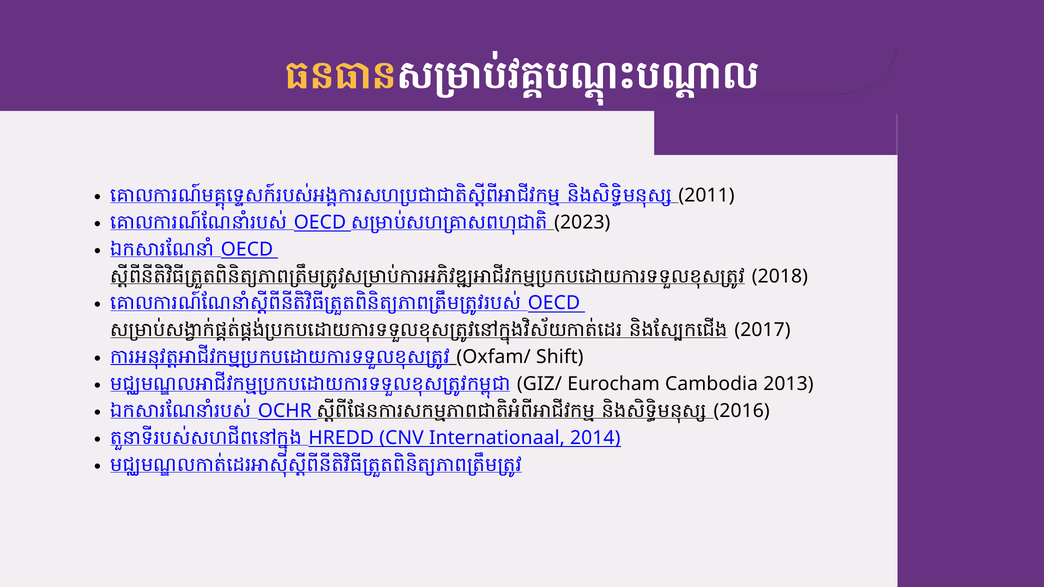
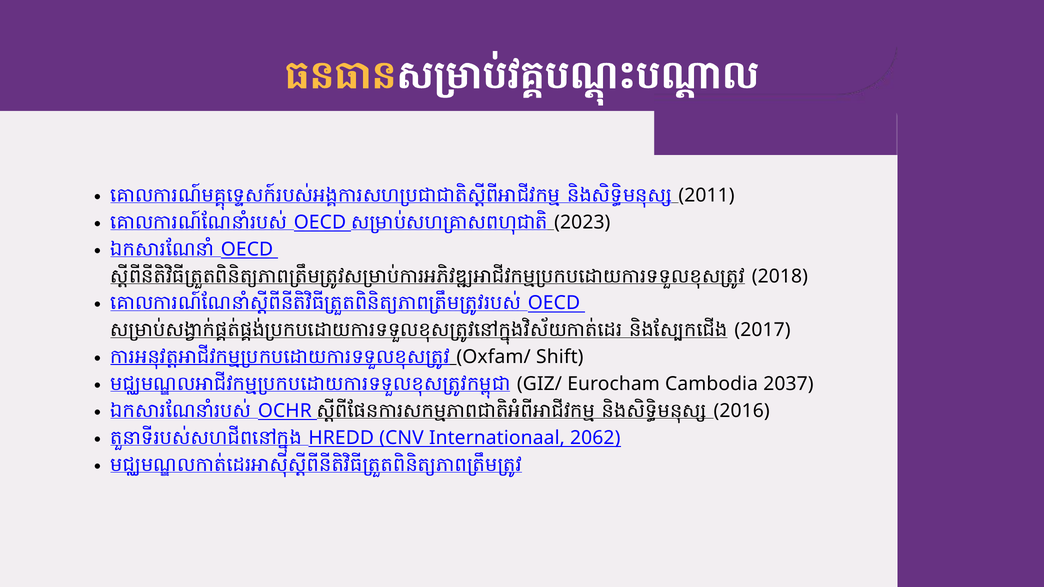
2013: 2013 -> 2037 (788, 384)
2014: 2014 -> 2062 (595, 438)
